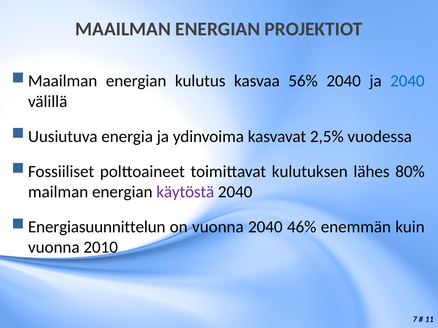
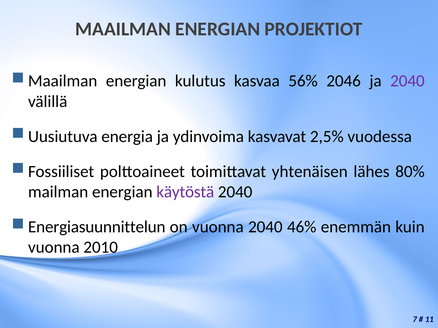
56% 2040: 2040 -> 2046 (344, 81)
2040 colour: blue -> purple (407, 81)
kulutuksen: kulutuksen -> yhtenäisen (310, 172)
